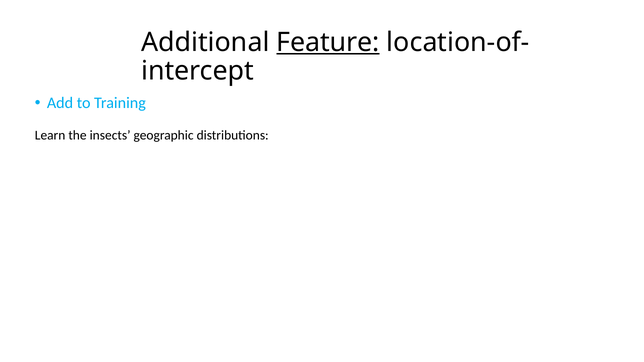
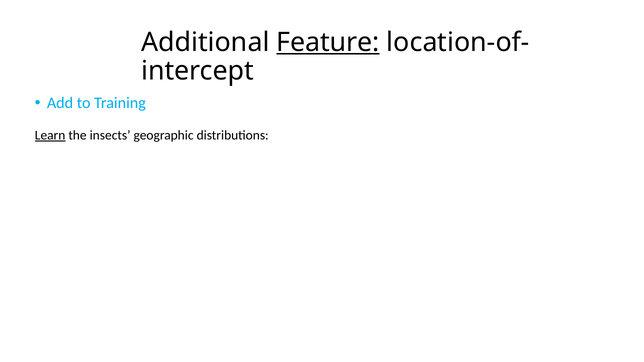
Learn underline: none -> present (50, 135)
